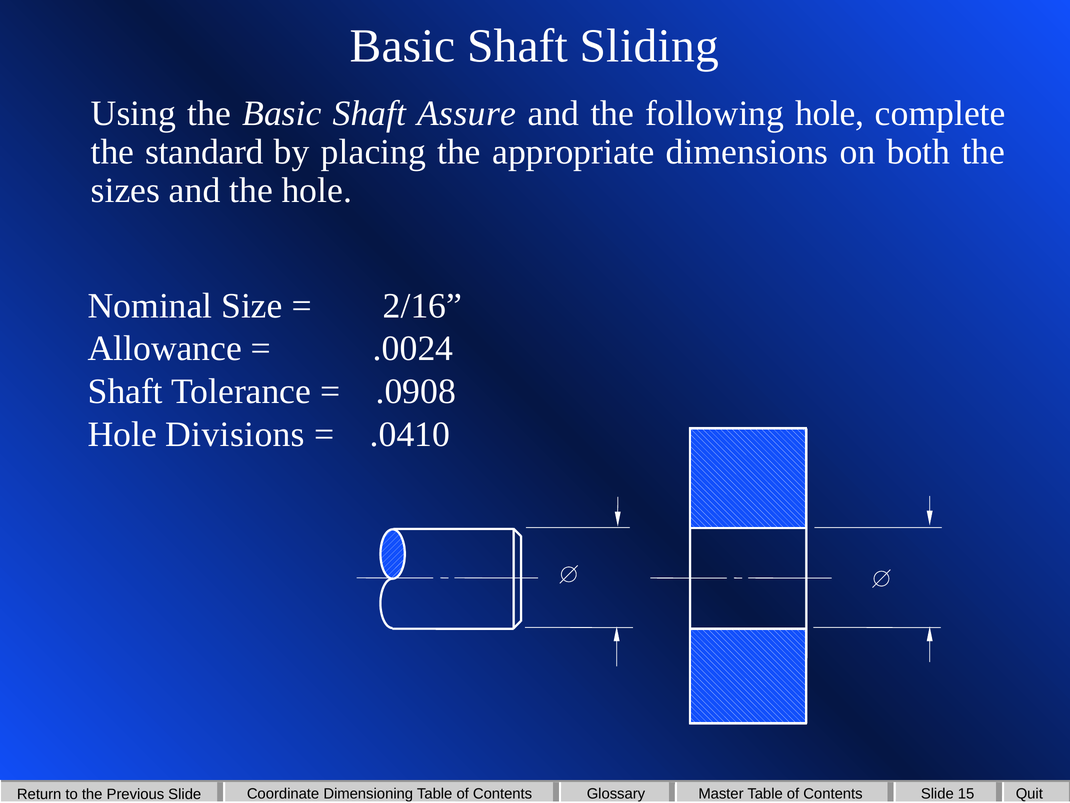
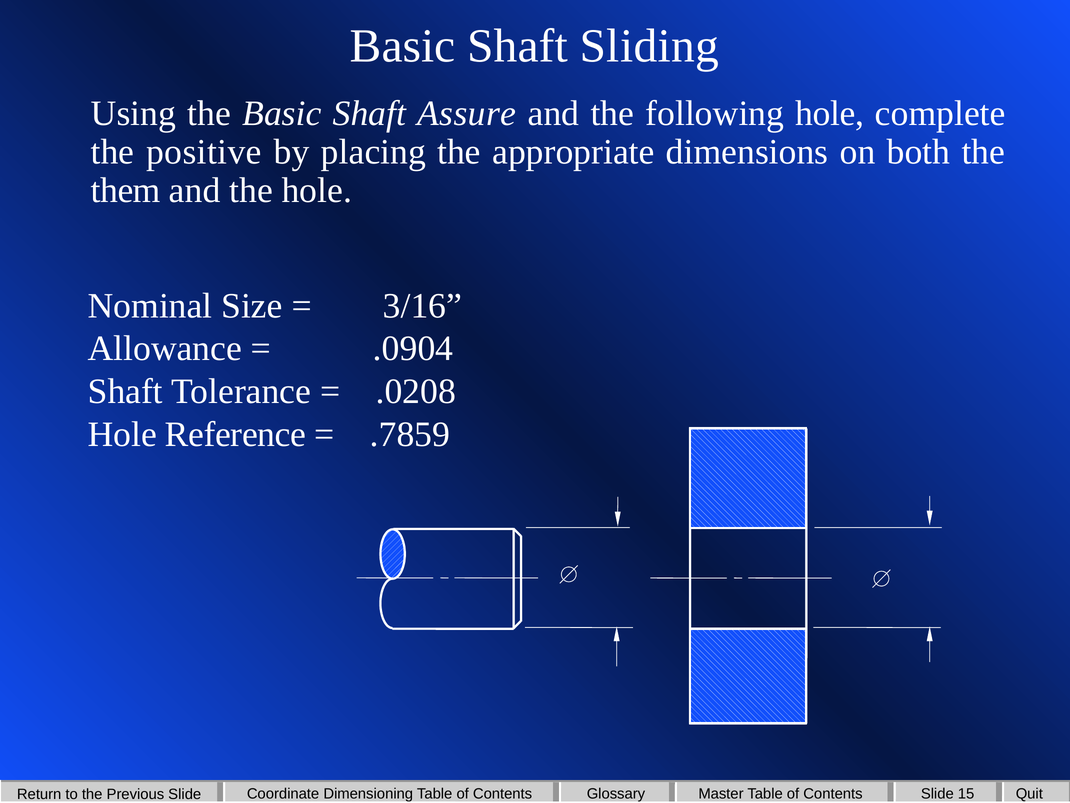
standard: standard -> positive (204, 152)
sizes: sizes -> them (126, 190)
2/16: 2/16 -> 3/16 (423, 306)
.0024: .0024 -> .0904 (413, 348)
.0908: .0908 -> .0208 (416, 391)
Divisions: Divisions -> Reference (235, 434)
.0410: .0410 -> .7859 (410, 434)
